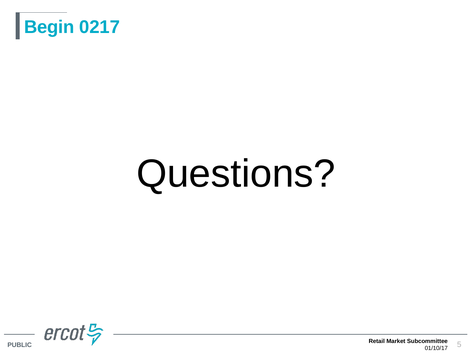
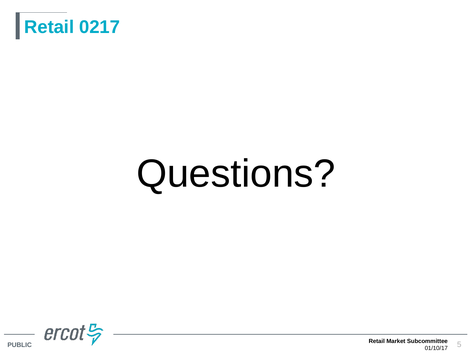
Begin: Begin -> Retail (49, 27)
